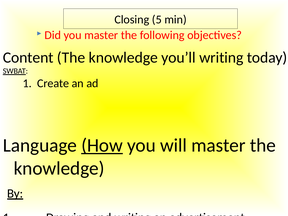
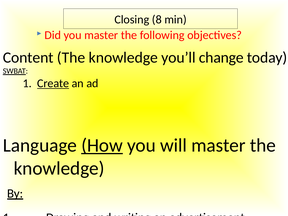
5: 5 -> 8 (157, 20)
you’ll writing: writing -> change (221, 57)
Create underline: none -> present (53, 83)
